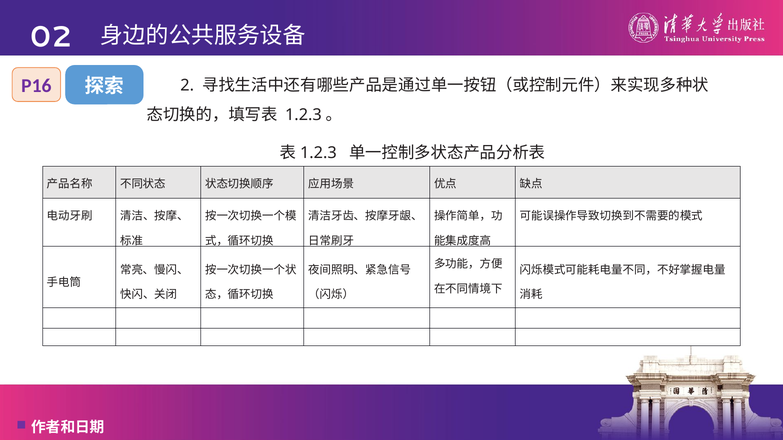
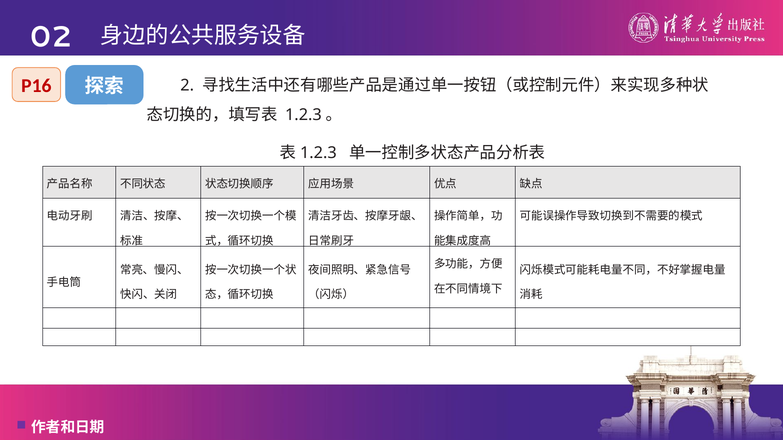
P16 colour: purple -> red (36, 86)
